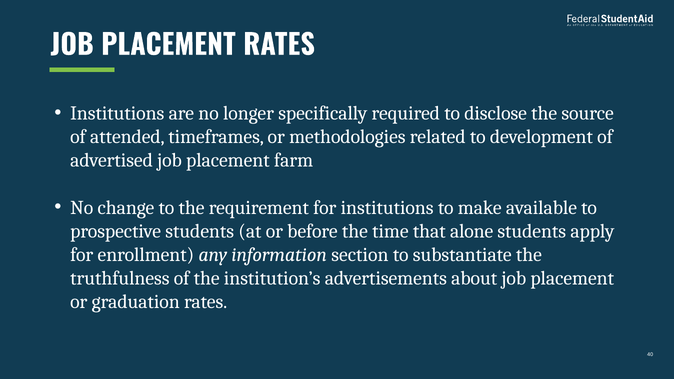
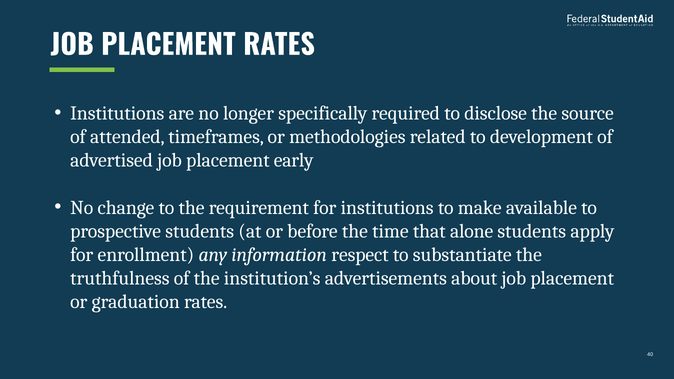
farm: farm -> early (294, 160)
section: section -> respect (360, 255)
